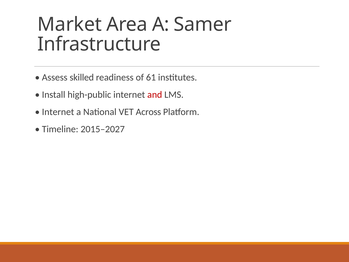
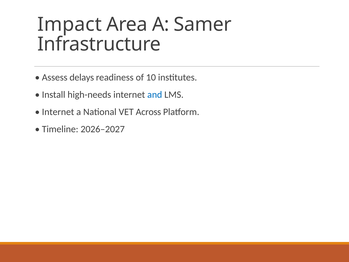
Market: Market -> Impact (70, 24)
skilled: skilled -> delays (82, 77)
61: 61 -> 10 (151, 77)
high-public: high-public -> high-needs (89, 95)
and colour: red -> blue (155, 95)
2015–2027: 2015–2027 -> 2026–2027 (103, 129)
